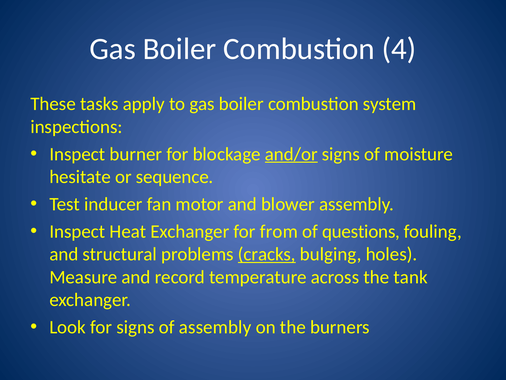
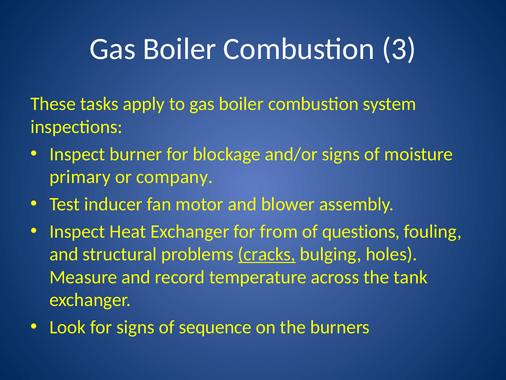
4: 4 -> 3 (399, 49)
and/or underline: present -> none (291, 154)
hesitate: hesitate -> primary (80, 177)
sequence: sequence -> company (175, 177)
of assembly: assembly -> sequence (215, 327)
